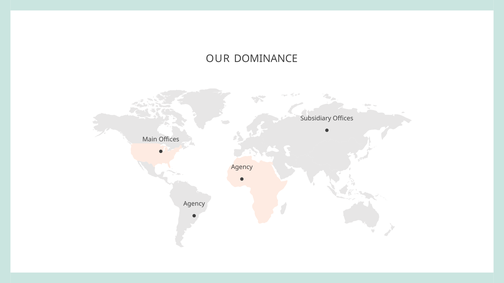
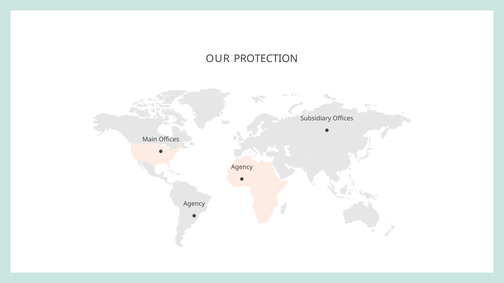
DOMINANCE: DOMINANCE -> PROTECTION (266, 59)
